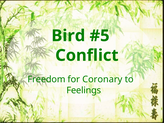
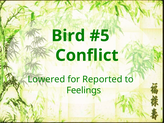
Freedom: Freedom -> Lowered (46, 79)
Coronary: Coronary -> Reported (102, 79)
